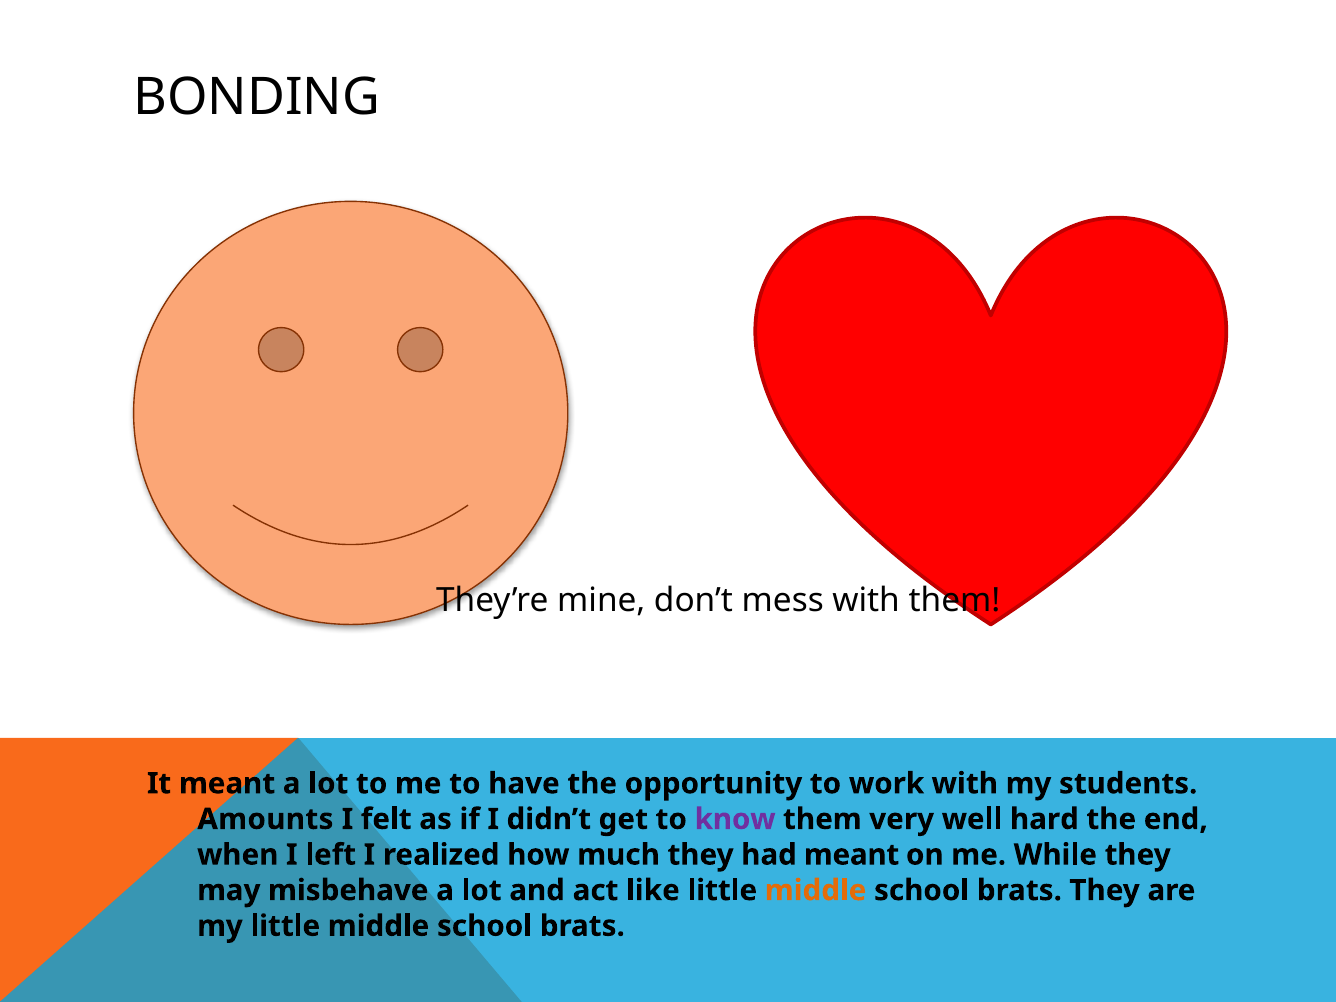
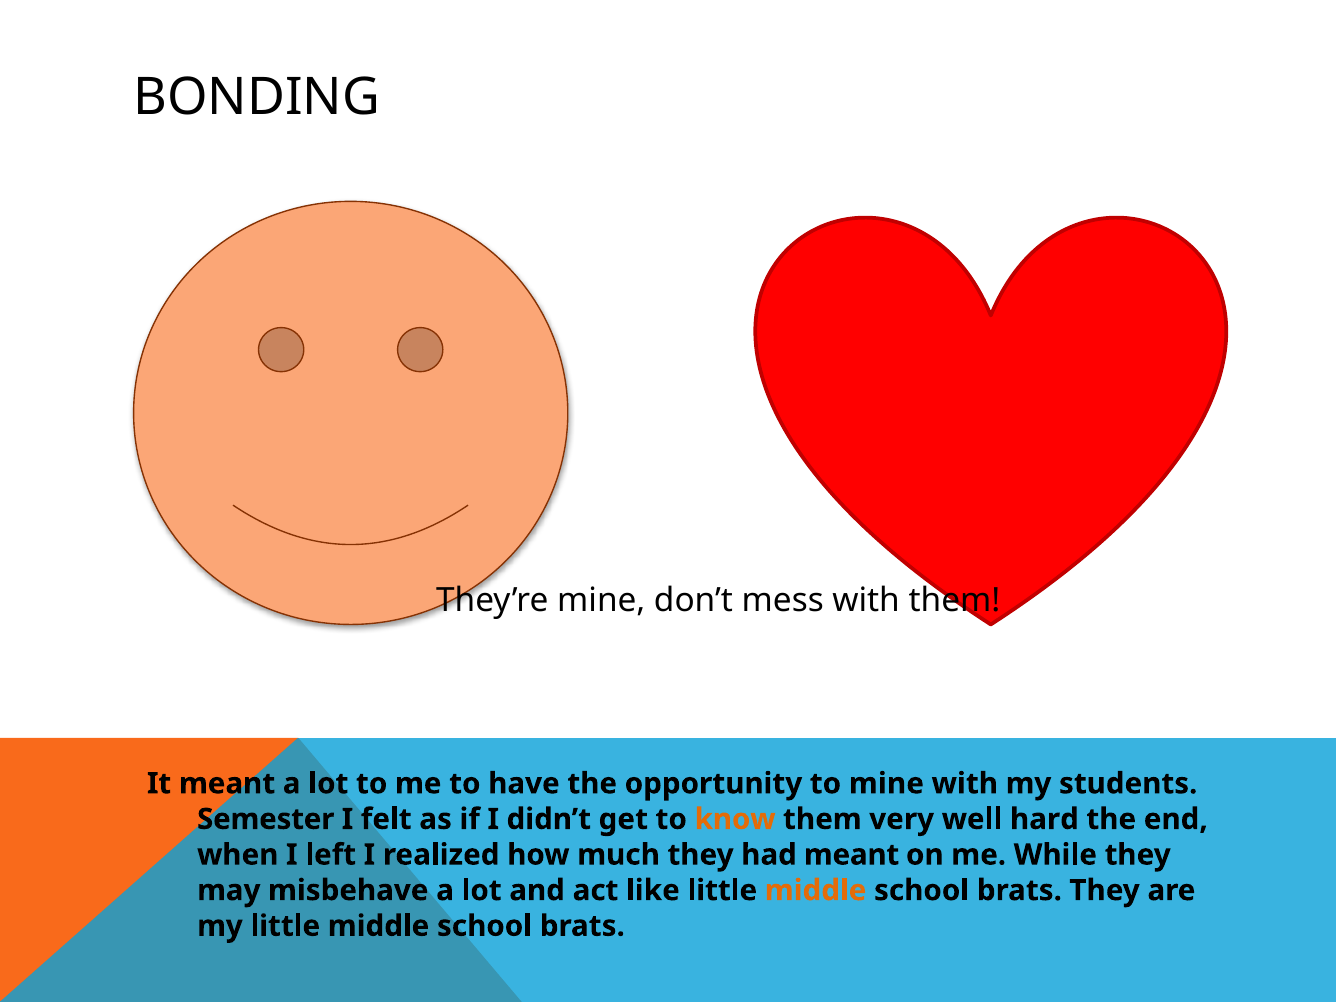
to work: work -> mine (886, 784)
Amounts: Amounts -> Semester (266, 819)
know colour: purple -> orange (735, 819)
